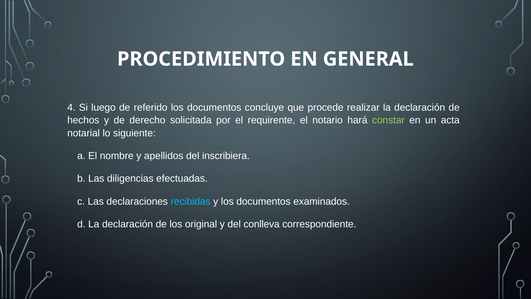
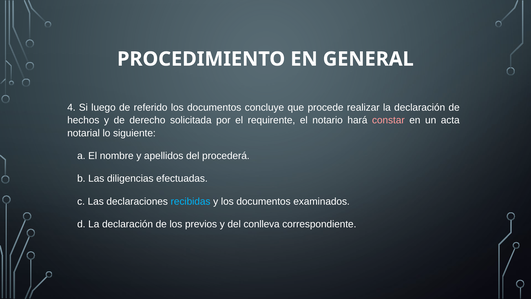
constar colour: light green -> pink (388, 120)
inscribiera: inscribiera -> procederá (226, 156)
original: original -> previos (201, 224)
